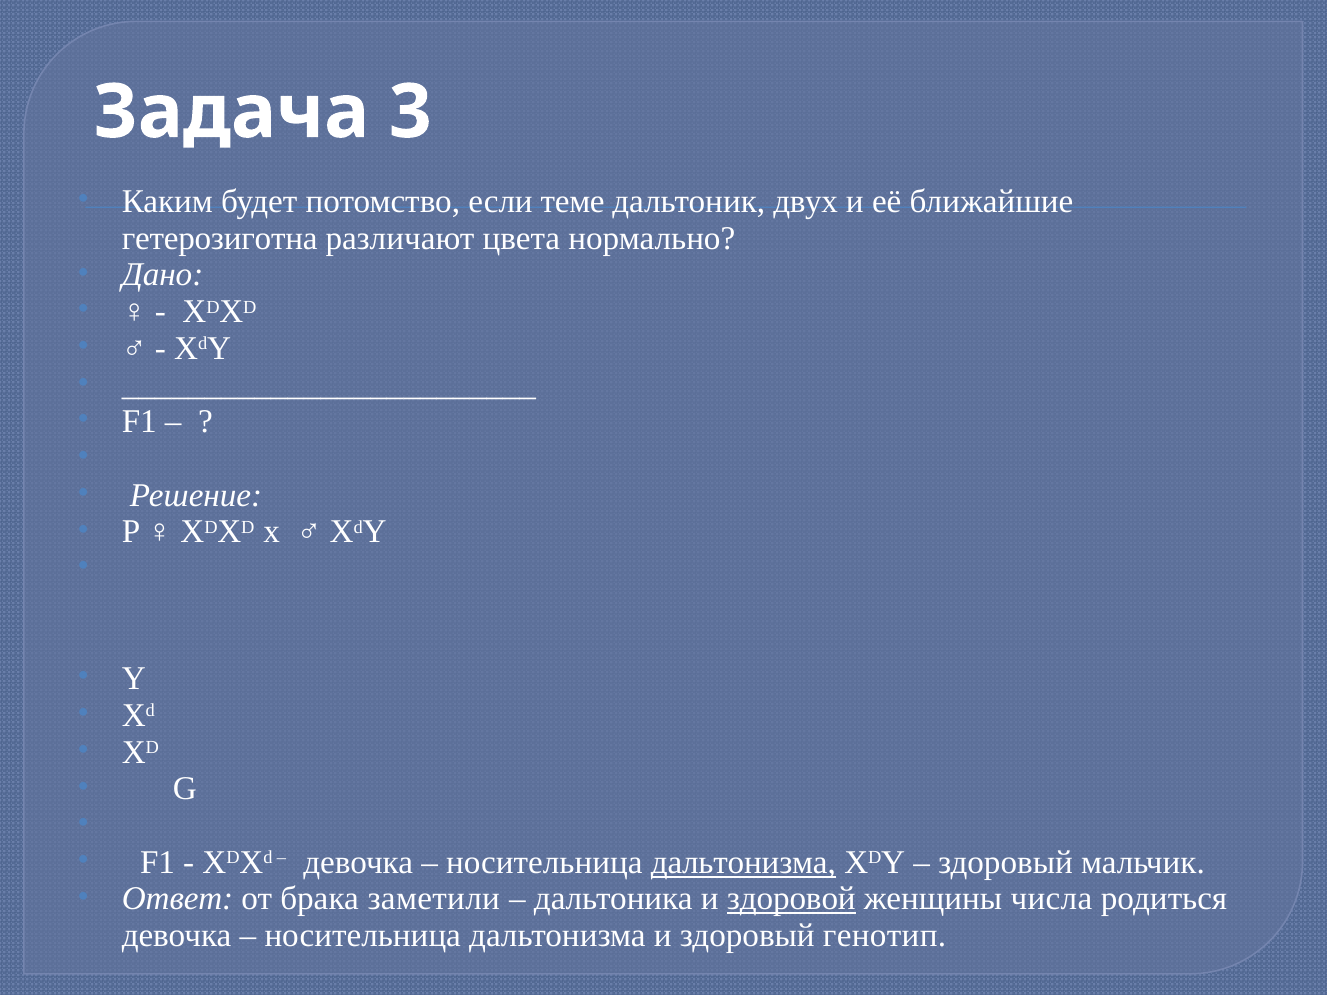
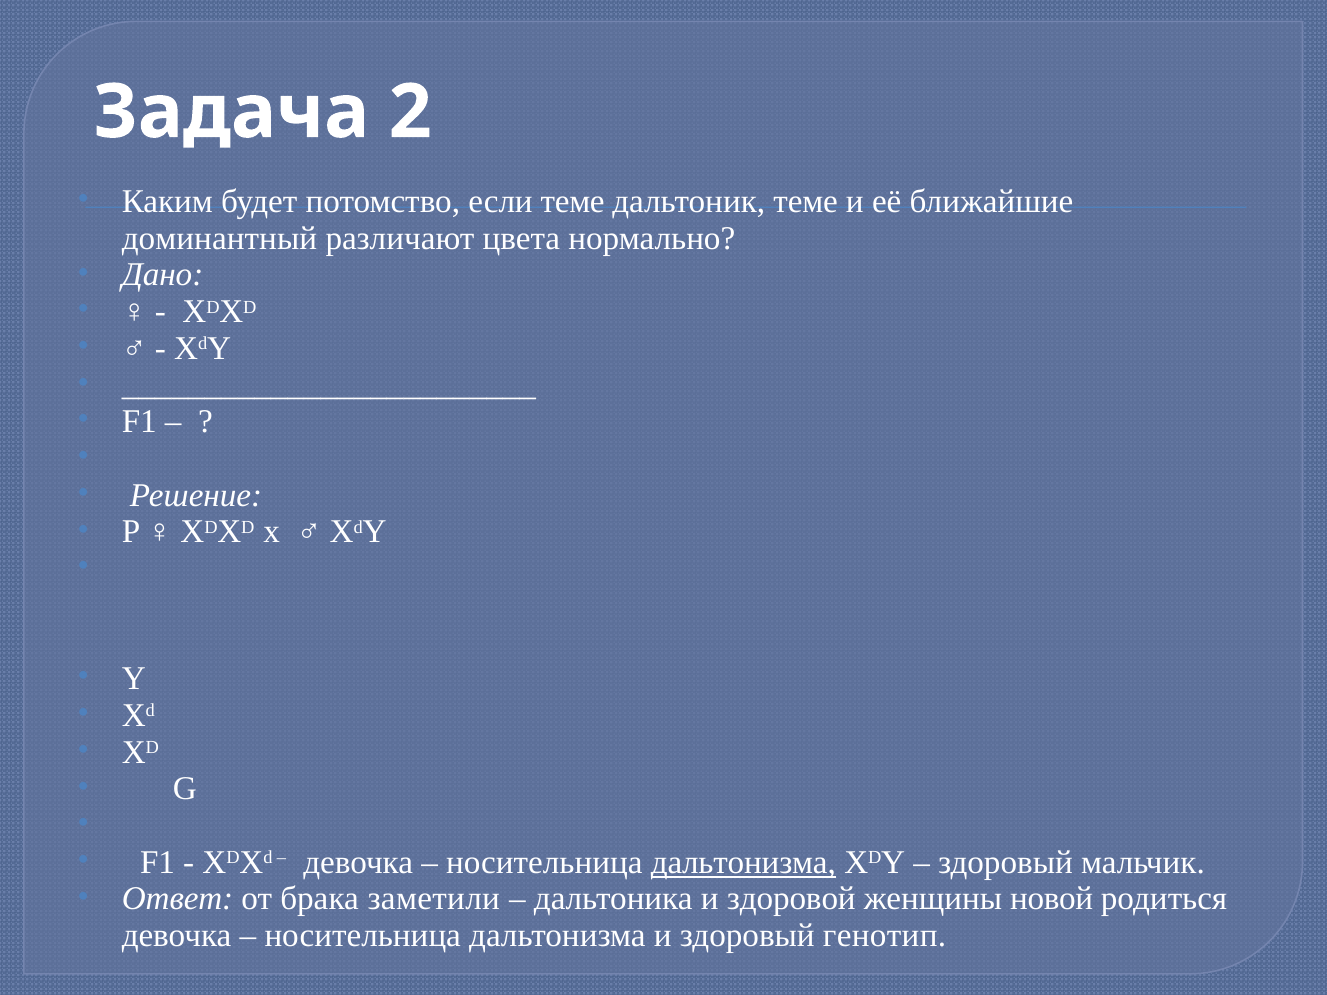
3: 3 -> 2 (410, 112)
дальтоник двух: двух -> теме (806, 201)
гетерозиготна: гетерозиготна -> доминантный (219, 238)
здоровой underline: present -> none (791, 899)
числа: числа -> новой (1052, 899)
